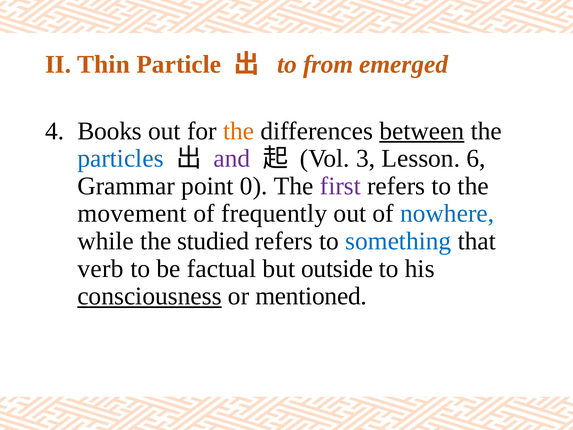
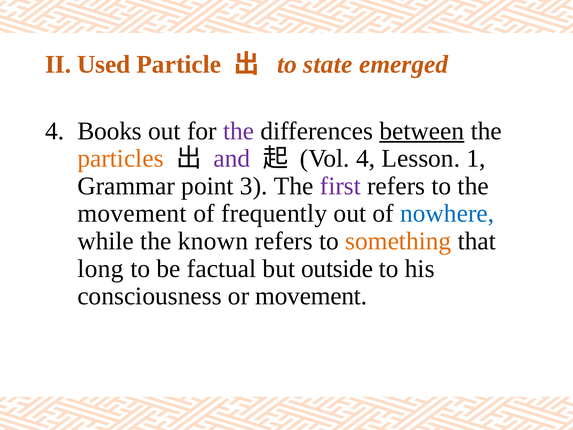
Thin: Thin -> Used (104, 64)
from: from -> state (328, 64)
the colour: orange -> purple (239, 131)
particles colour: blue -> orange (120, 158)
Vol 3: 3 -> 4 (366, 158)
6: 6 -> 1 (476, 158)
0: 0 -> 3 (254, 186)
studied: studied -> known (213, 241)
something colour: blue -> orange (398, 241)
verb: verb -> long (101, 268)
consciousness underline: present -> none (149, 296)
or mentioned: mentioned -> movement (311, 296)
